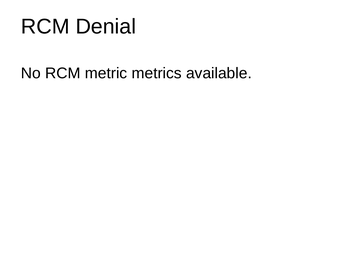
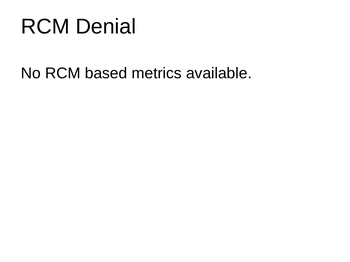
metric: metric -> based (106, 73)
